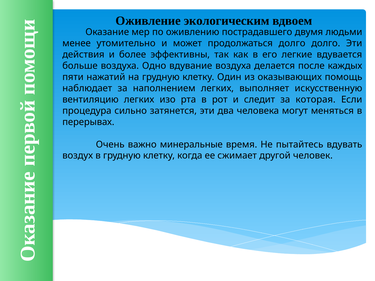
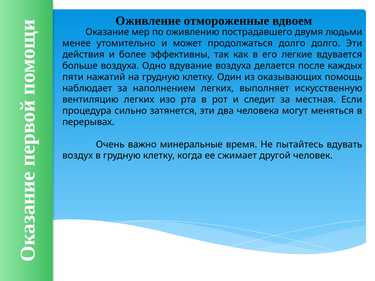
экологическим: экологическим -> отмороженные (226, 21)
которая: которая -> местная (316, 100)
